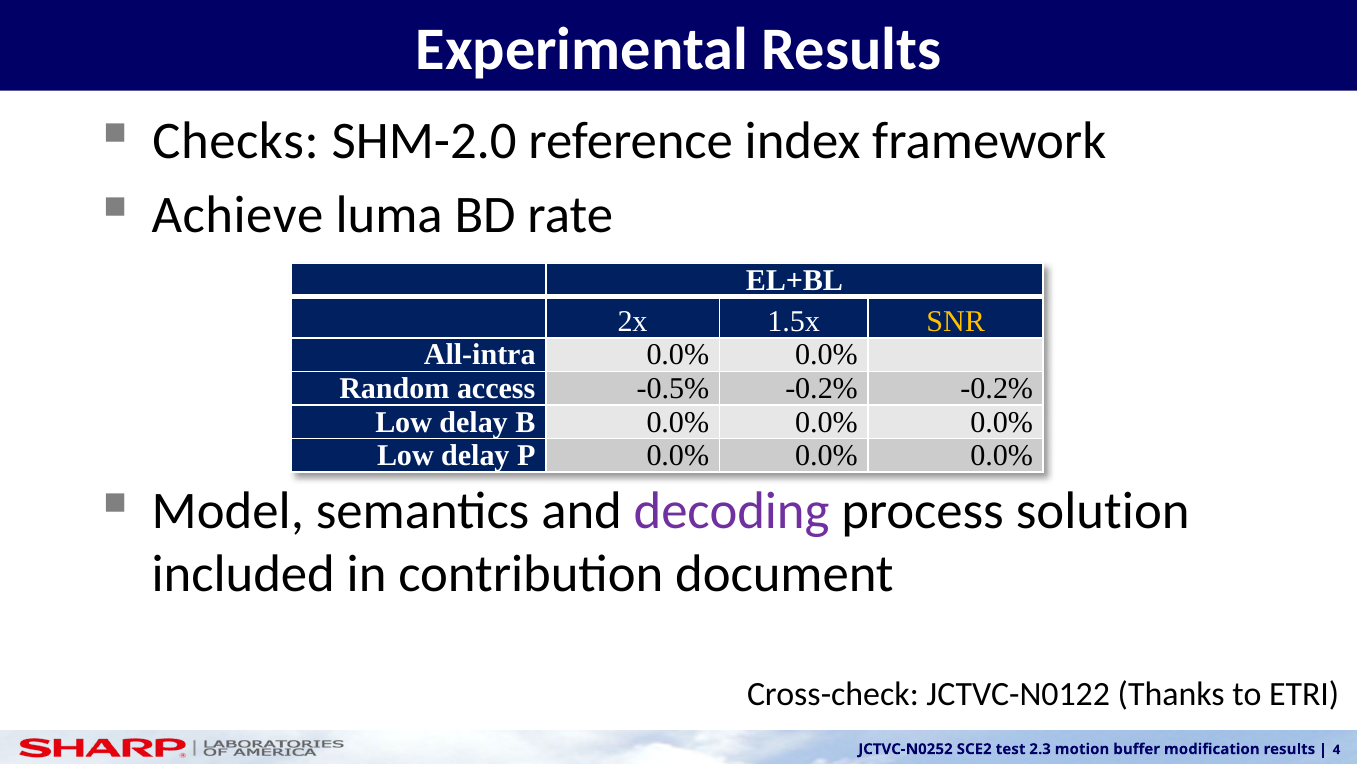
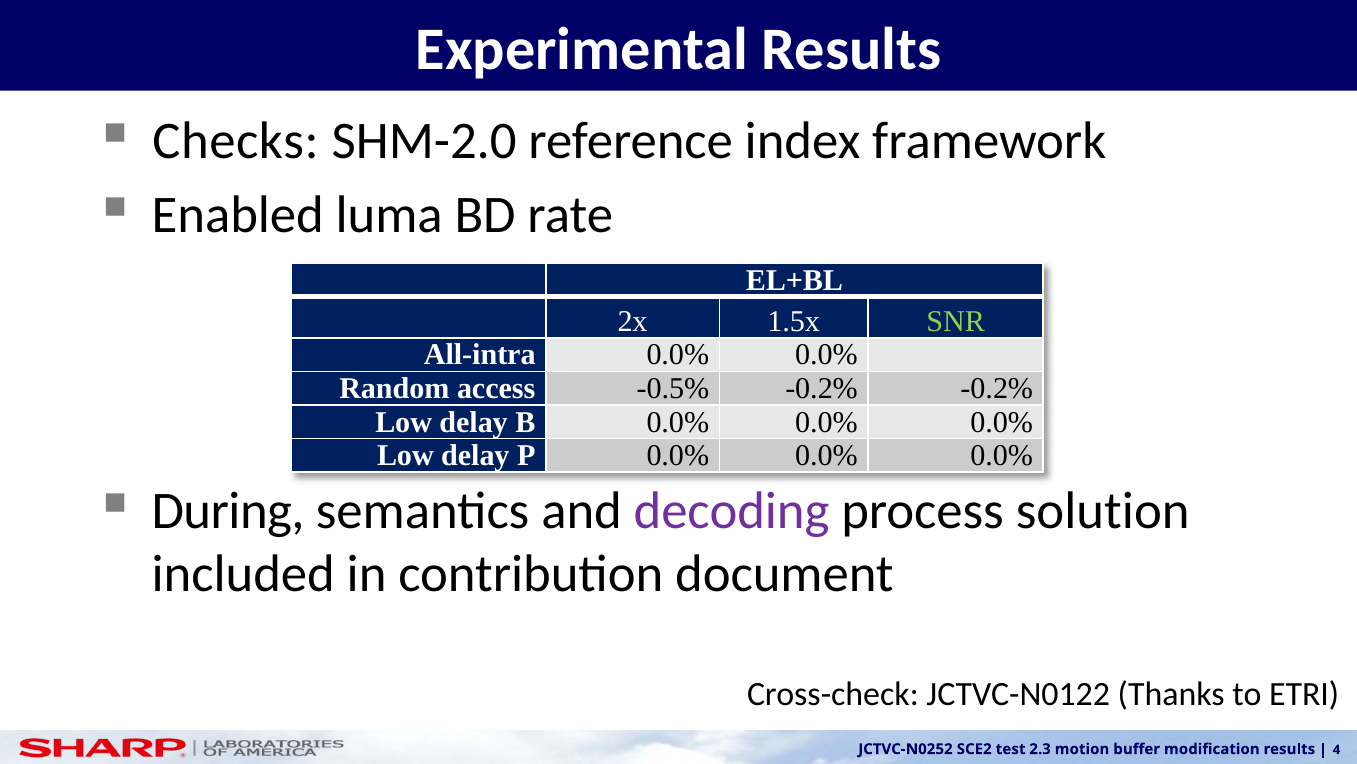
Achieve: Achieve -> Enabled (238, 215)
SNR colour: yellow -> light green (956, 321)
Model: Model -> During (228, 510)
